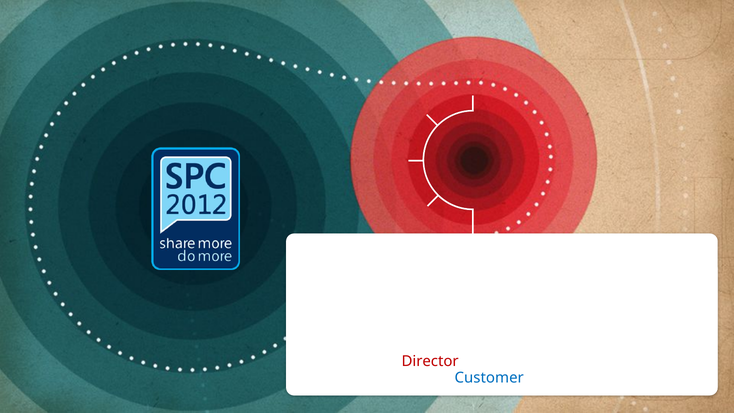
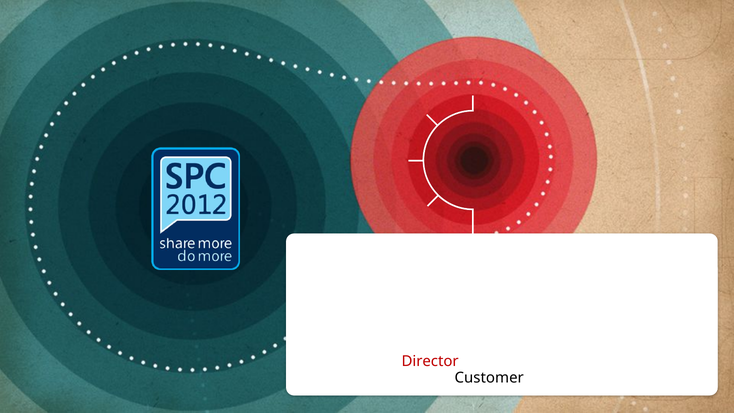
Customer colour: blue -> black (489, 377)
